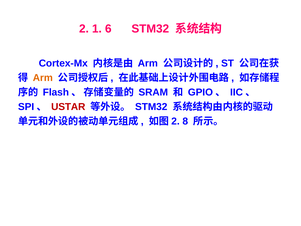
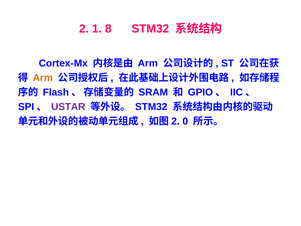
6: 6 -> 8 (108, 29)
USTAR colour: red -> purple (68, 107)
8: 8 -> 0 (185, 121)
